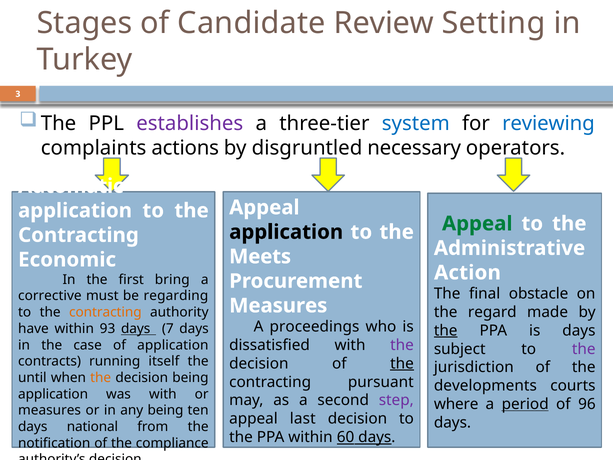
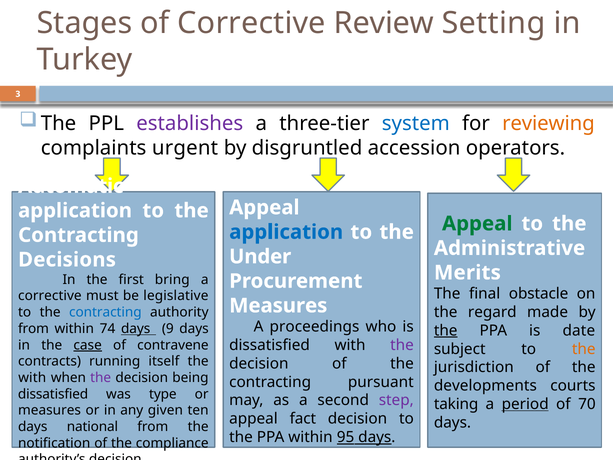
of Candidate: Candidate -> Corrective (252, 23)
reviewing colour: blue -> orange (548, 123)
actions: actions -> urgent (185, 148)
necessary: necessary -> accession (414, 148)
application colour: black -> blue (286, 232)
Meets: Meets -> Under (260, 256)
Economic: Economic -> Decisions (67, 260)
Action: Action -> Merits (467, 273)
regarding: regarding -> legislative (176, 296)
contracting colour: orange -> blue (105, 312)
have: have -> from (33, 329)
93: 93 -> 74 (108, 329)
7: 7 -> 9 (168, 329)
is days: days -> date (579, 330)
case underline: none -> present (88, 345)
of application: application -> contravene (173, 345)
the colour: purple -> orange (584, 349)
the underline: present -> none (402, 363)
until: until -> with (32, 378)
the colour: orange -> purple (101, 378)
application: application -> dissatisfied (53, 394)
was with: with -> type (163, 394)
where: where -> taking (456, 404)
96: 96 -> 70 (587, 404)
any being: being -> given (165, 410)
last: last -> fact (303, 419)
60: 60 -> 95 (346, 437)
